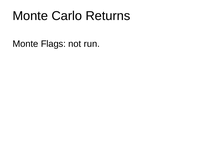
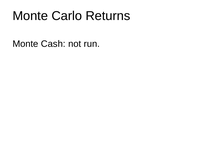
Flags: Flags -> Cash (53, 44)
